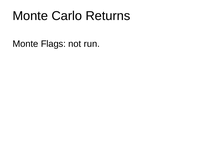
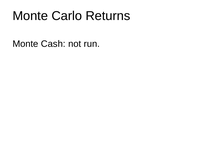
Flags: Flags -> Cash (53, 44)
